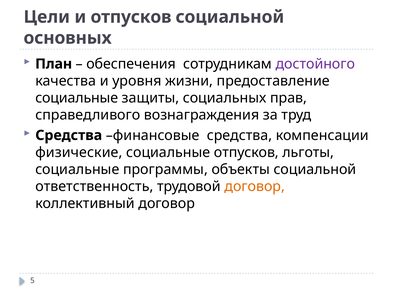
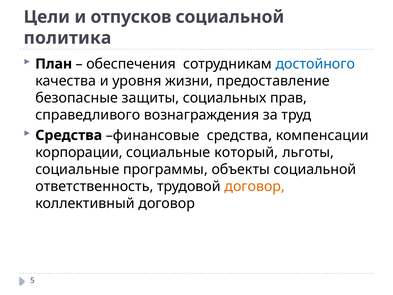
основных: основных -> политика (67, 38)
достойного colour: purple -> blue (315, 64)
социальные: социальные -> безопасные (77, 98)
физические: физические -> корпорации (79, 152)
социальные отпусков: отпусков -> который (246, 152)
